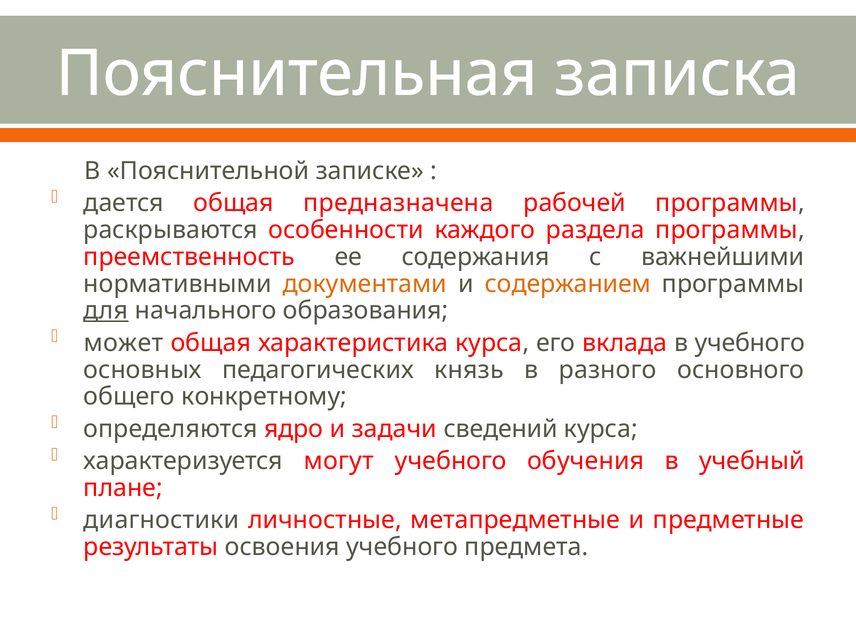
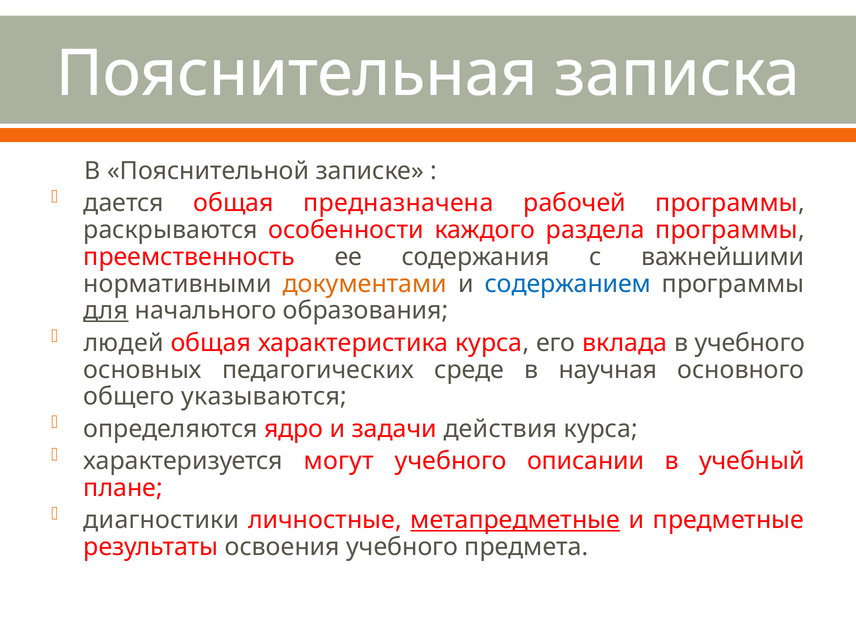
содержанием colour: orange -> blue (568, 284)
может: может -> людей (124, 343)
князь: князь -> среде (469, 370)
разного: разного -> научная (608, 370)
конкретному: конкретному -> указываются (264, 397)
сведений: сведений -> действия (500, 429)
обучения: обучения -> описании (586, 461)
метапредметные underline: none -> present (515, 520)
